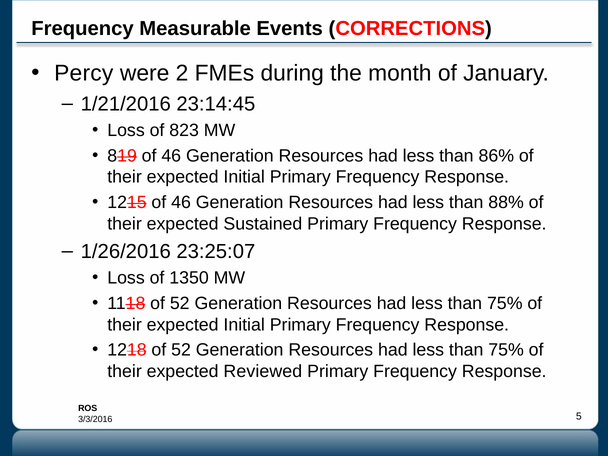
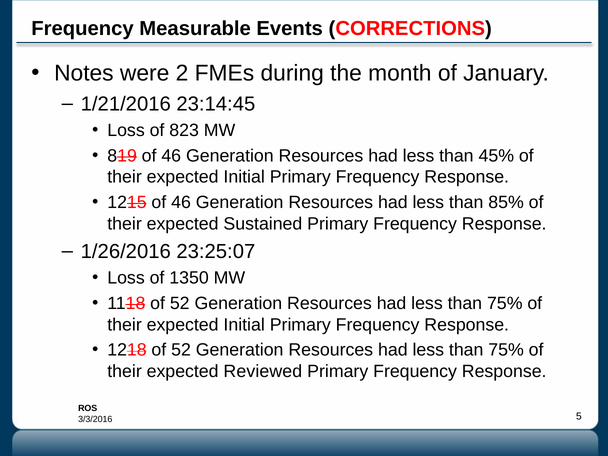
Percy: Percy -> Notes (84, 73)
86%: 86% -> 45% (496, 156)
88%: 88% -> 85% (506, 202)
